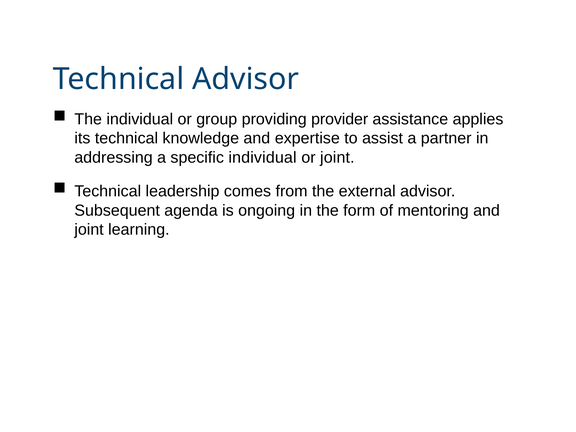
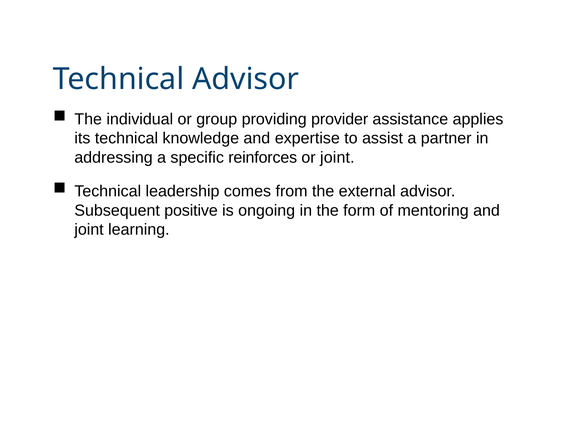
specific individual: individual -> reinforces (263, 158)
agenda: agenda -> positive (191, 210)
